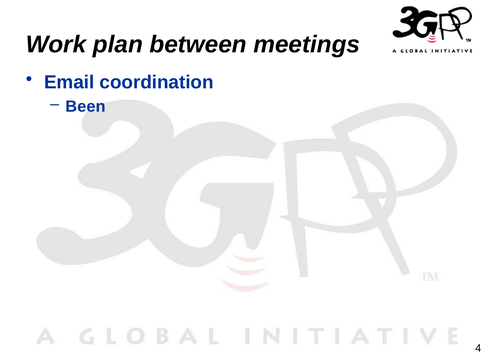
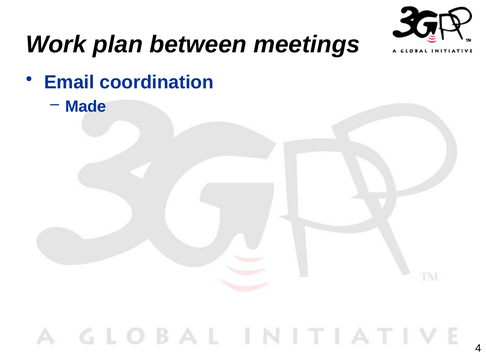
Been: Been -> Made (86, 107)
